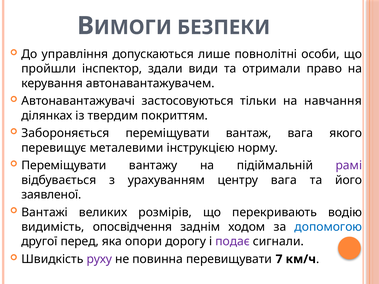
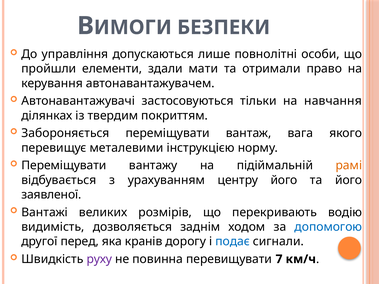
інспектор: інспектор -> елементи (112, 69)
види: види -> мати (203, 69)
рамі colour: purple -> orange (349, 166)
центру вага: вага -> його (284, 180)
опосвідчення: опосвідчення -> дозволяється (132, 227)
опори: опори -> кранів (144, 242)
подає colour: purple -> blue (233, 242)
